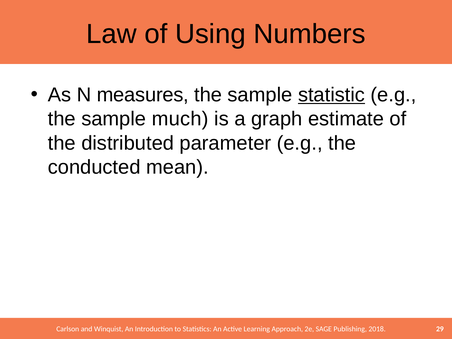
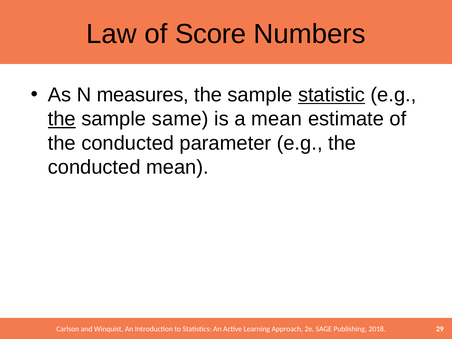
Using: Using -> Score (211, 34)
the underline: none -> present (62, 119)
much: much -> same (180, 119)
a graph: graph -> mean (277, 119)
distributed: distributed -> conducted (128, 143)
